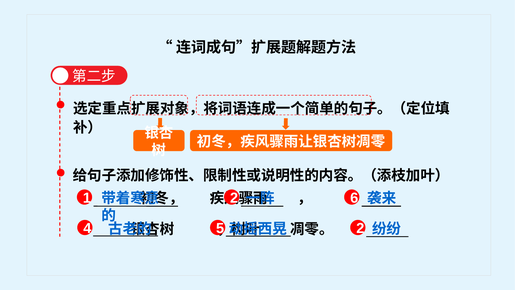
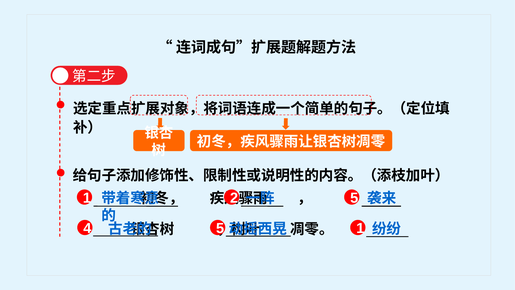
6: 6 -> 5 (354, 198)
2: 2 -> 1 (360, 228)
